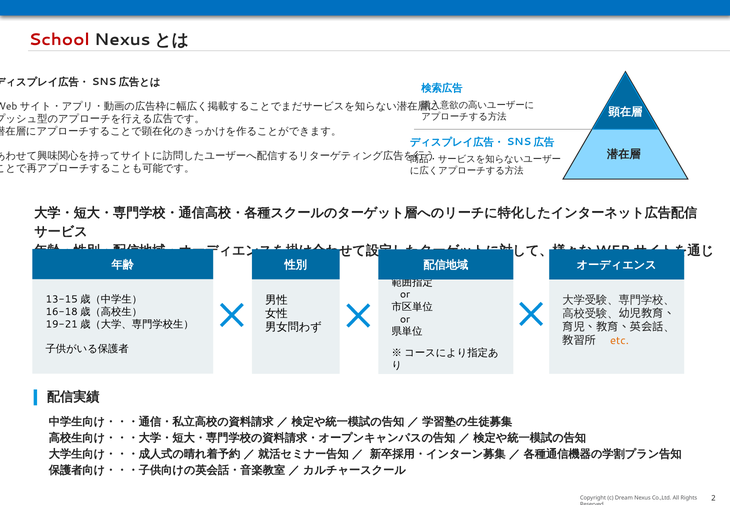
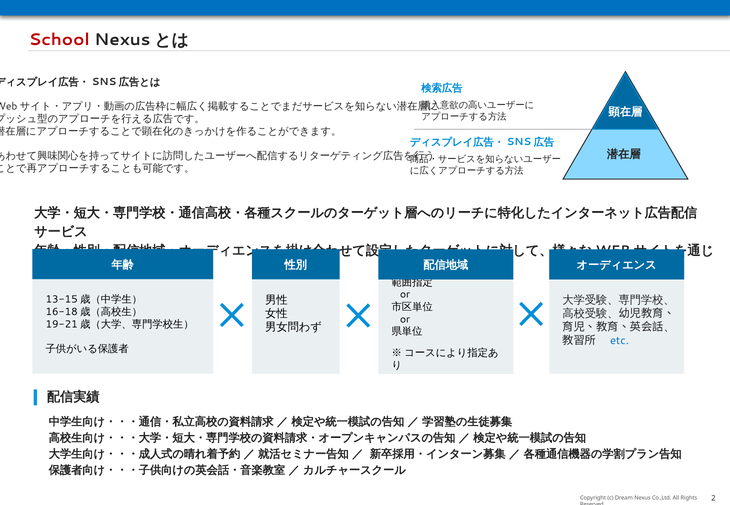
etc colour: orange -> blue (619, 341)
